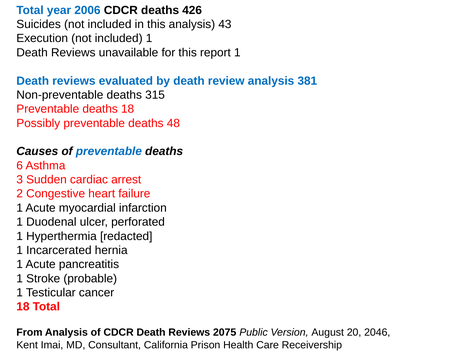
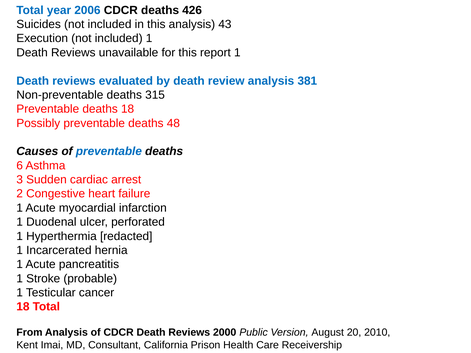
2075: 2075 -> 2000 (225, 333)
2046: 2046 -> 2010 (377, 333)
